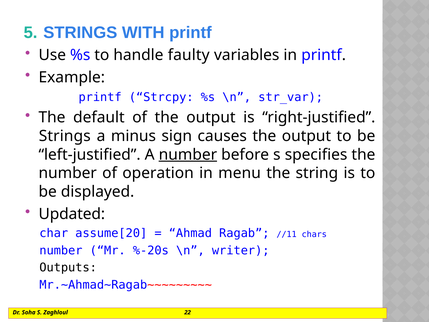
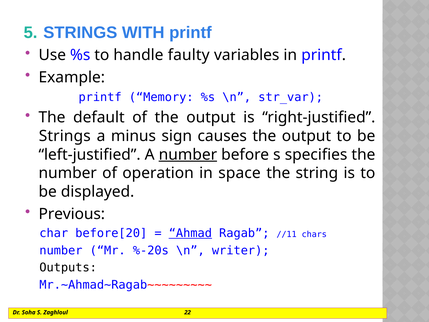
Strcpy: Strcpy -> Memory (161, 97)
menu: menu -> space (239, 173)
Updated: Updated -> Previous (72, 214)
assume[20: assume[20 -> before[20 (111, 233)
Ahmad underline: none -> present (190, 233)
